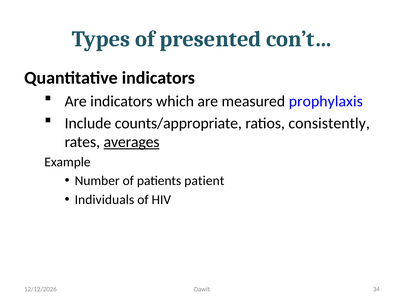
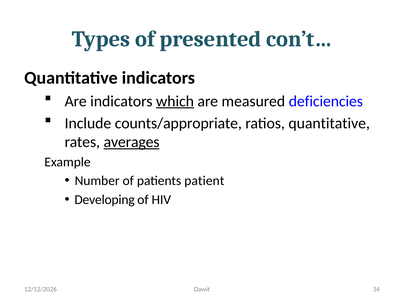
which underline: none -> present (175, 101)
prophylaxis: prophylaxis -> deficiencies (326, 101)
ratios consistently: consistently -> quantitative (329, 123)
Individuals: Individuals -> Developing (105, 200)
